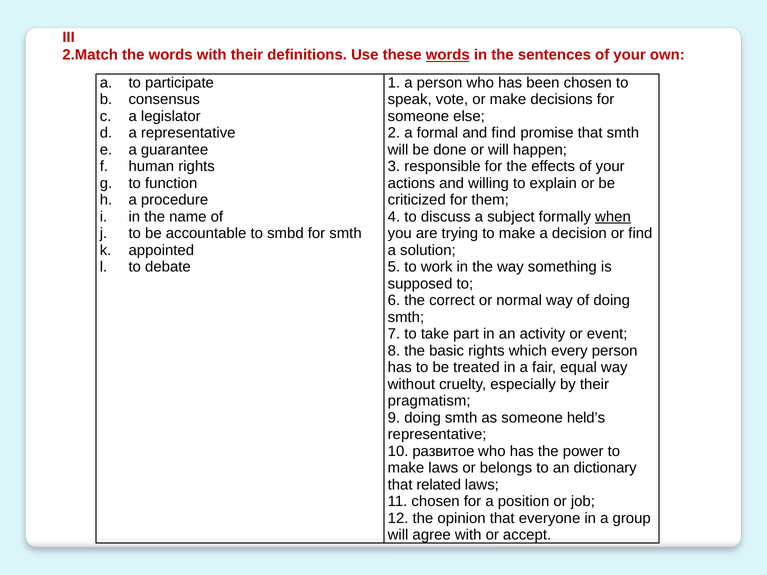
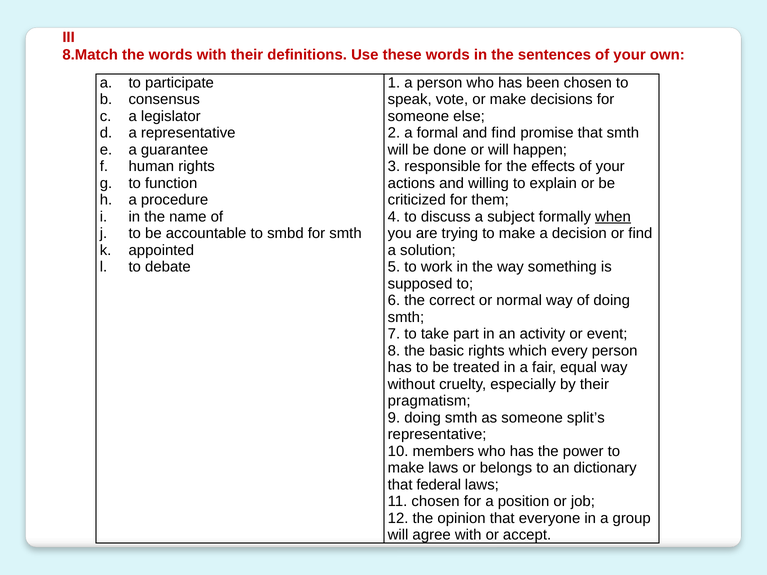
2.Match: 2.Match -> 8.Match (90, 55)
words underline: present -> none (448, 55)
held’s: held’s -> split’s (586, 418)
развитое: развитое -> members (443, 451)
related: related -> federal (439, 485)
